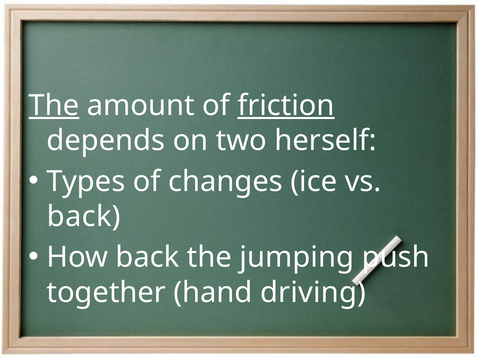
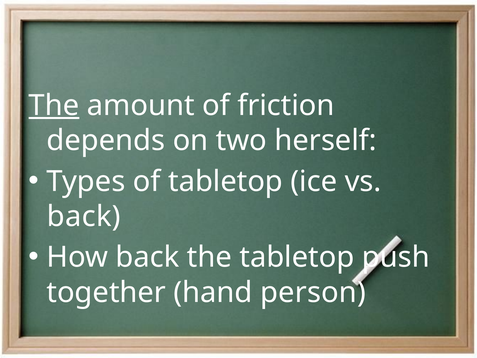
friction underline: present -> none (286, 105)
of changes: changes -> tabletop (226, 181)
the jumping: jumping -> tabletop (297, 257)
driving: driving -> person (313, 292)
